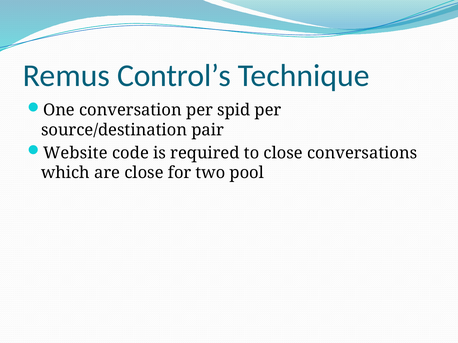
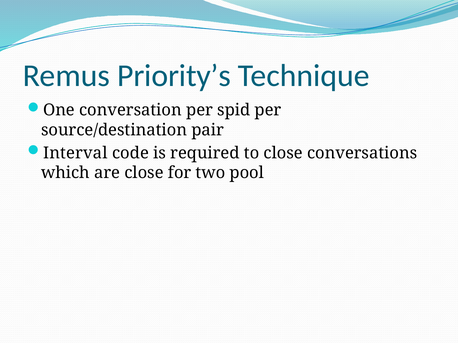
Control’s: Control’s -> Priority’s (174, 76)
Website: Website -> Interval (75, 153)
